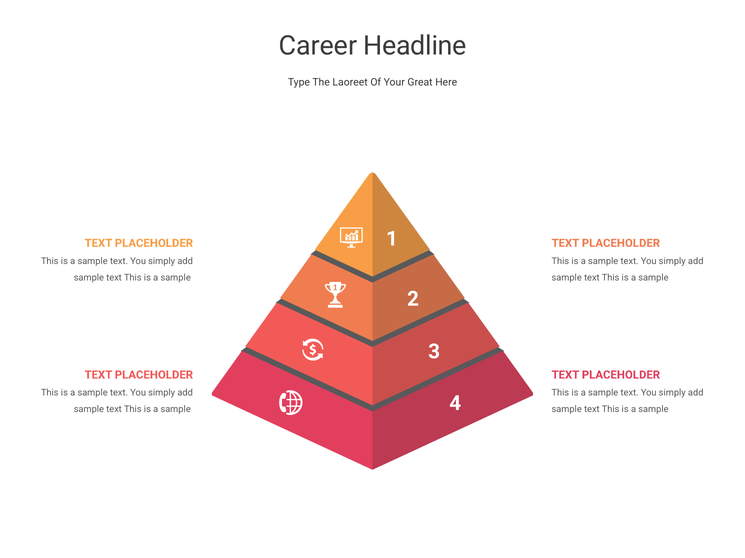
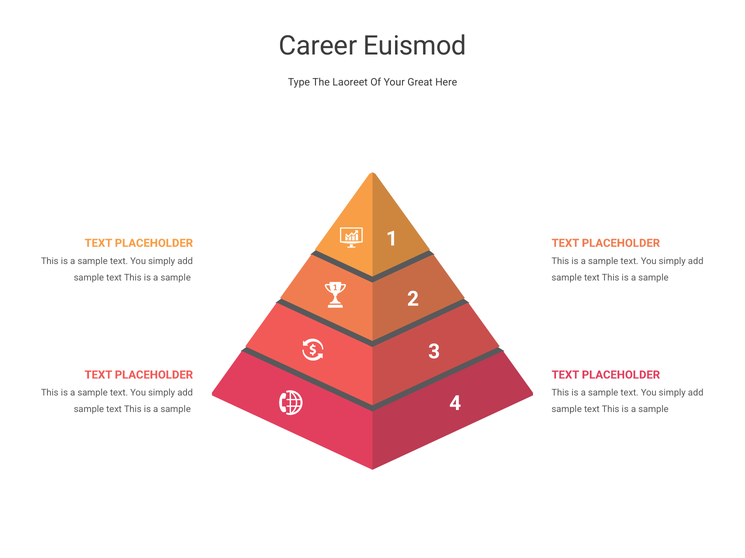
Headline: Headline -> Euismod (415, 46)
